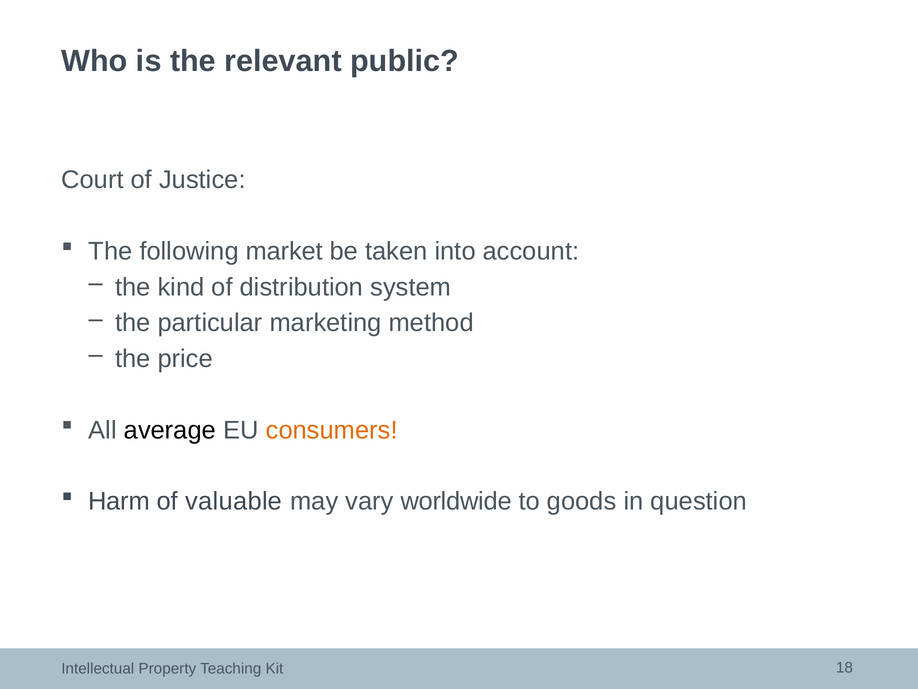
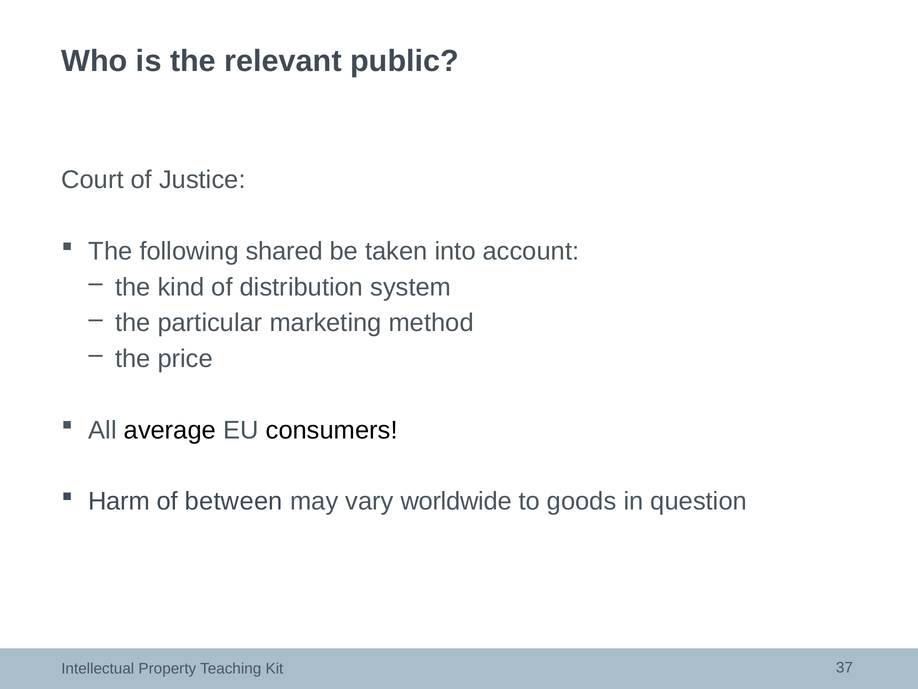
market: market -> shared (284, 251)
consumers colour: orange -> black (332, 430)
valuable: valuable -> between (234, 501)
18: 18 -> 37 (844, 667)
